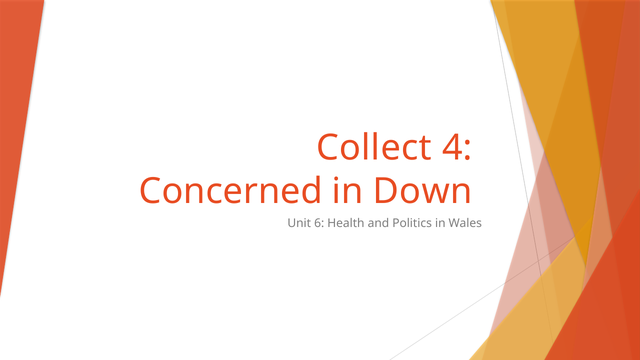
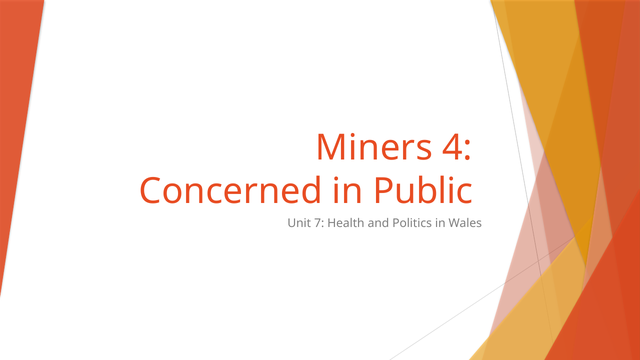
Collect: Collect -> Miners (374, 148)
Down: Down -> Public (423, 191)
6: 6 -> 7 (319, 223)
